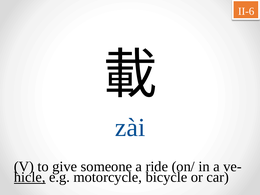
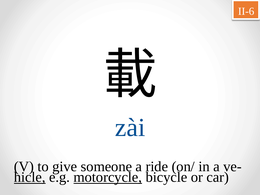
motorcycle underline: none -> present (108, 177)
